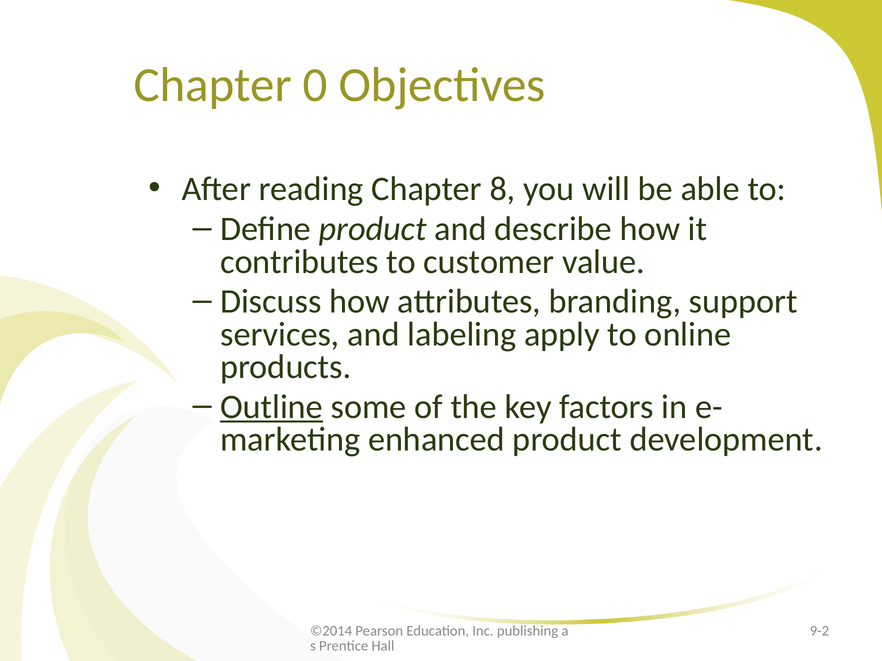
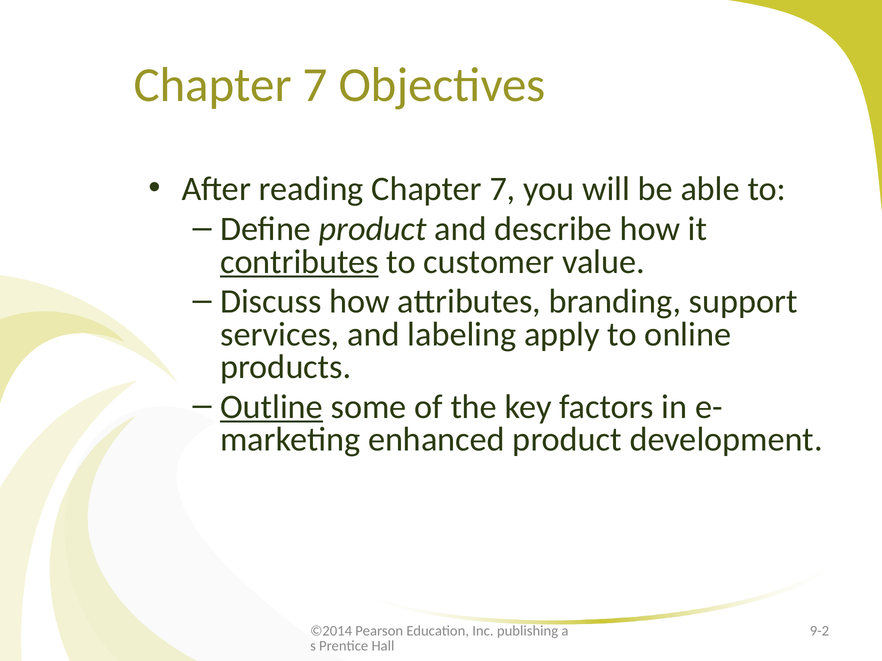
0: 0 -> 7 (315, 85)
reading Chapter 8: 8 -> 7 (503, 189)
contributes underline: none -> present (299, 262)
